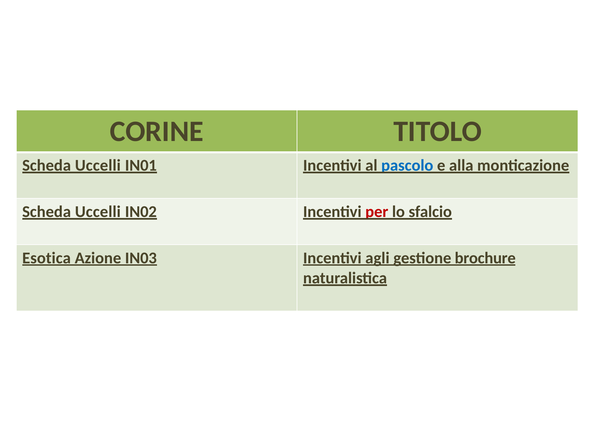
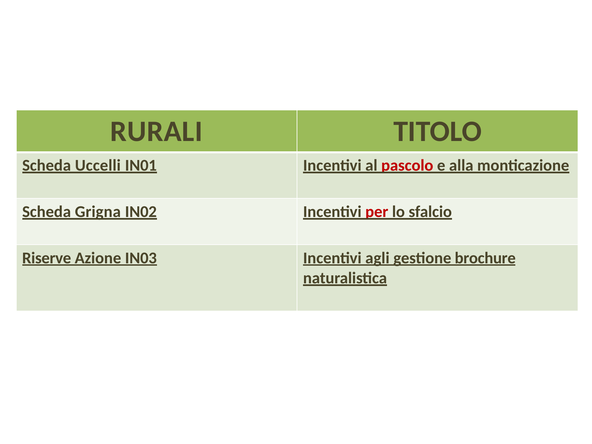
CORINE: CORINE -> RURALI (156, 132)
pascolo colour: blue -> red (407, 165)
Uccelli: Uccelli -> Grigna (98, 212)
Esotica: Esotica -> Riserve (47, 258)
